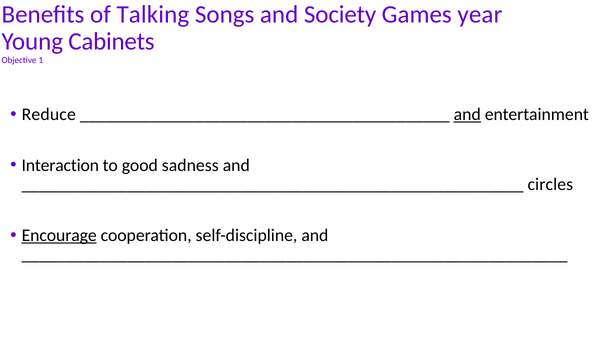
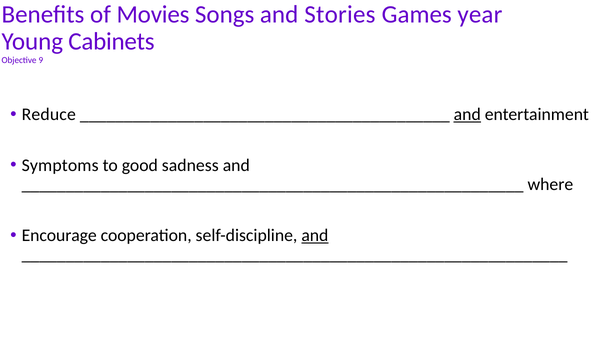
Talking: Talking -> Movies (153, 14)
Society: Society -> Stories (340, 14)
1: 1 -> 9 (41, 60)
Interaction: Interaction -> Symptoms (60, 165)
circles: circles -> where (550, 184)
Encourage underline: present -> none (59, 235)
and underline: none -> present (315, 235)
